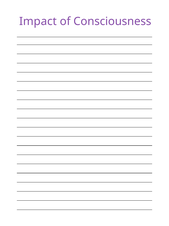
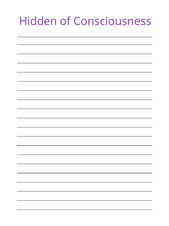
Impact: Impact -> Hidden (38, 21)
